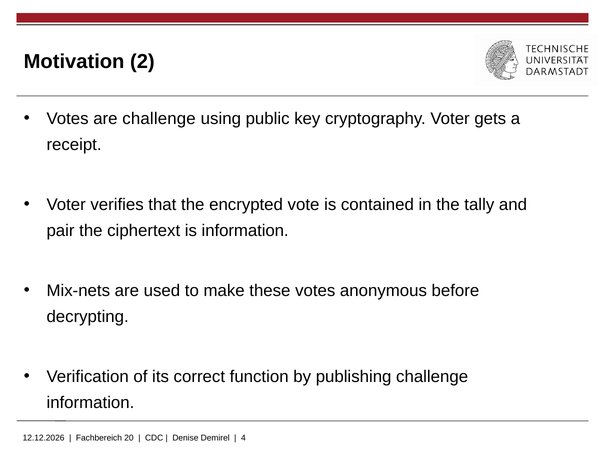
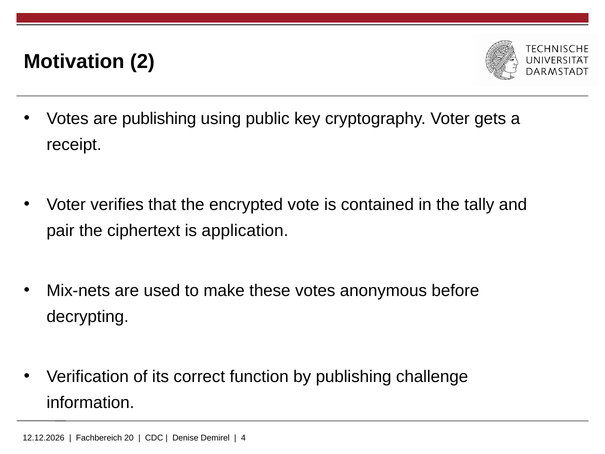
are challenge: challenge -> publishing (159, 119)
is information: information -> application (245, 231)
